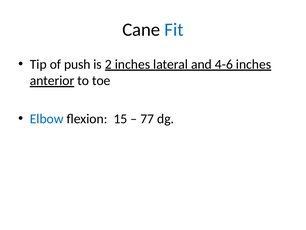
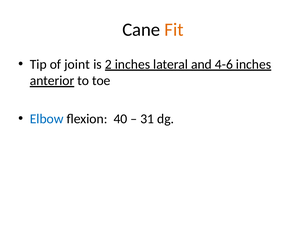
Fit colour: blue -> orange (174, 30)
push: push -> joint (77, 64)
15: 15 -> 40 (120, 119)
77: 77 -> 31 (147, 119)
